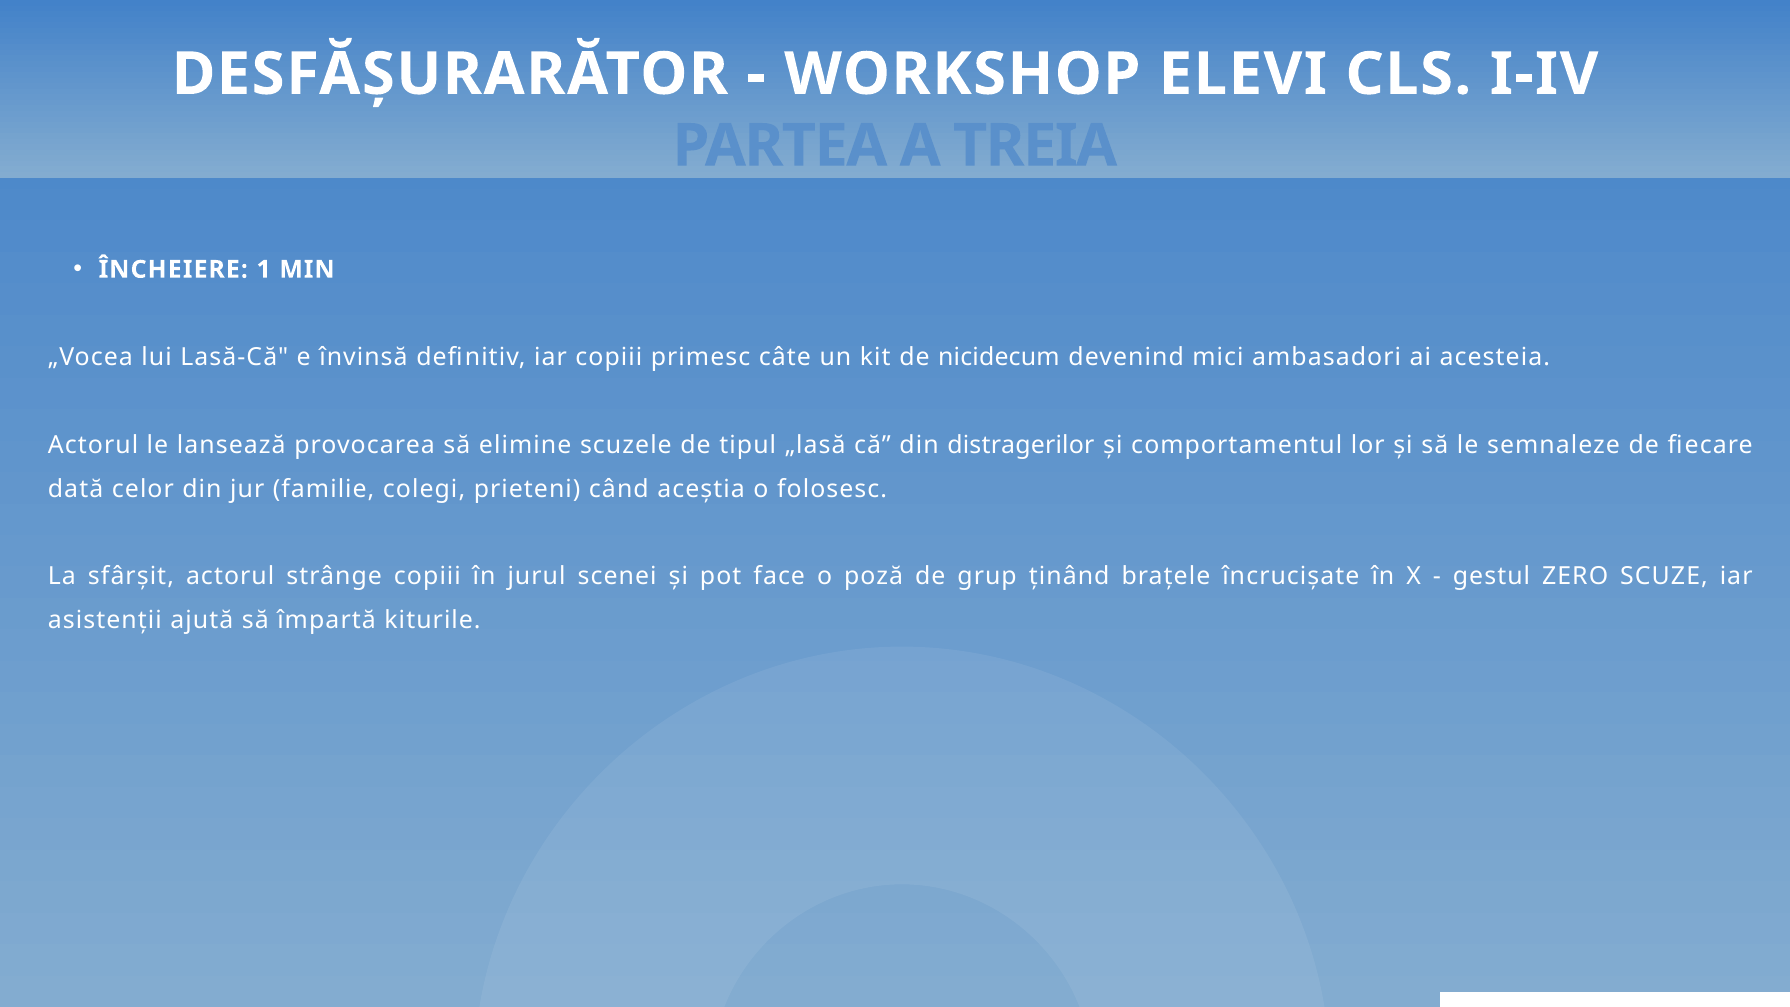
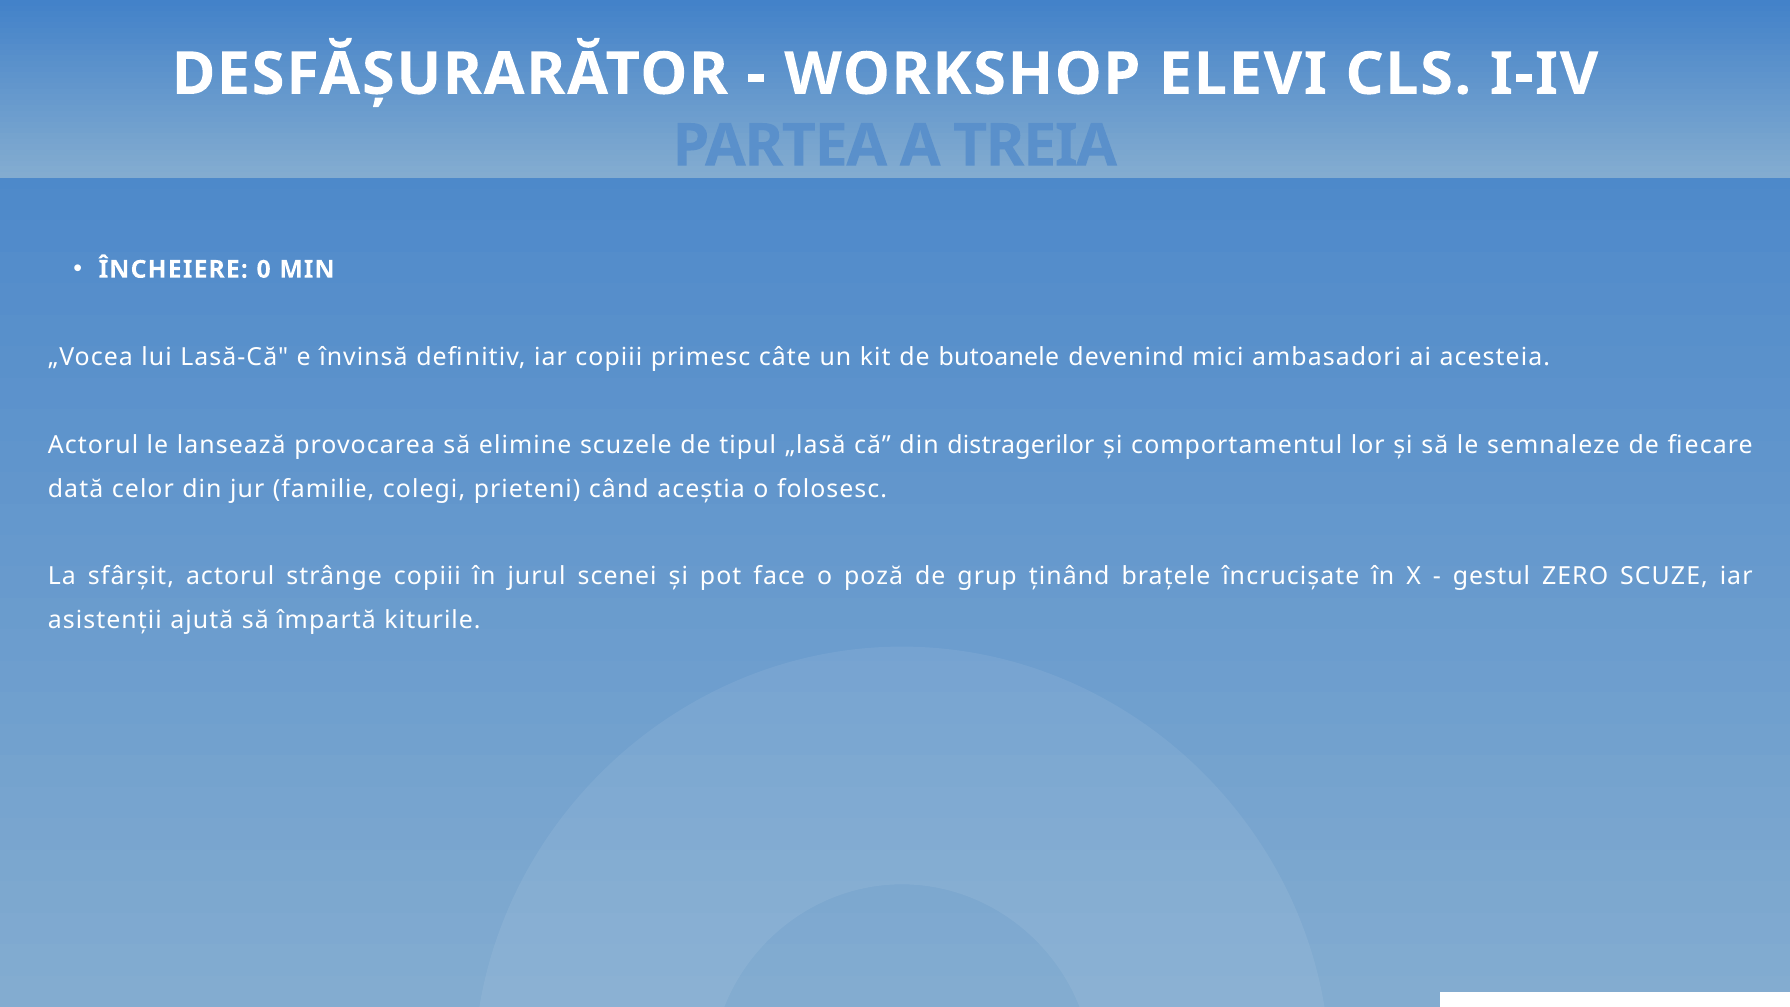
1: 1 -> 0 (264, 269)
nicidecum: nicidecum -> butoanele (999, 357)
